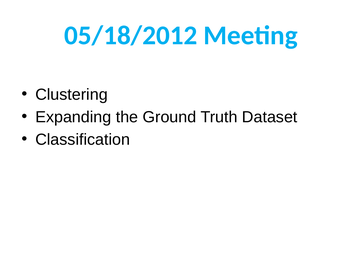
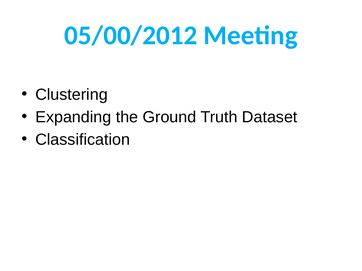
05/18/2012: 05/18/2012 -> 05/00/2012 (131, 35)
